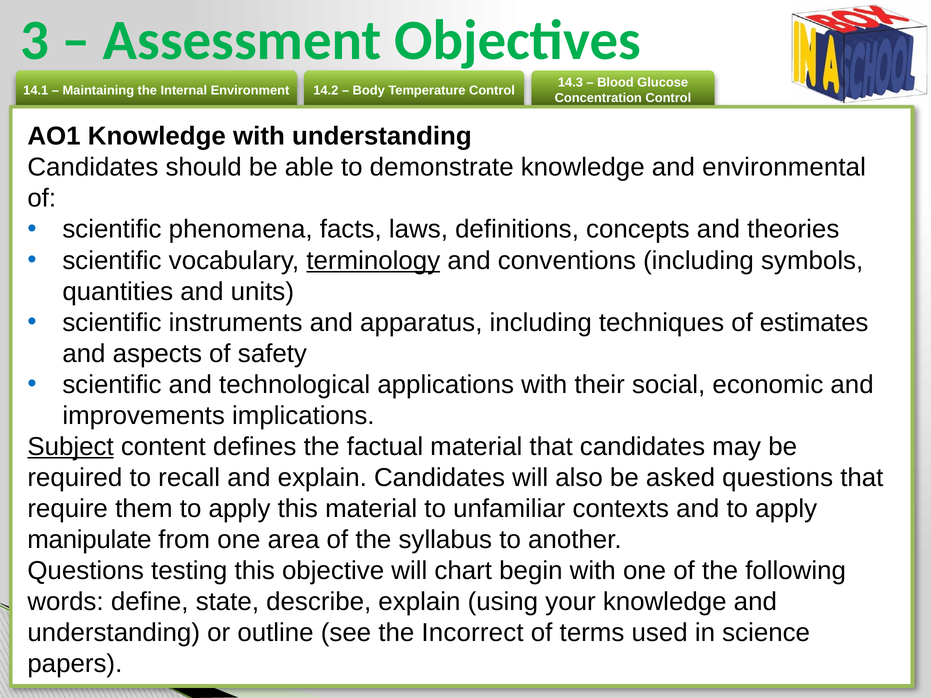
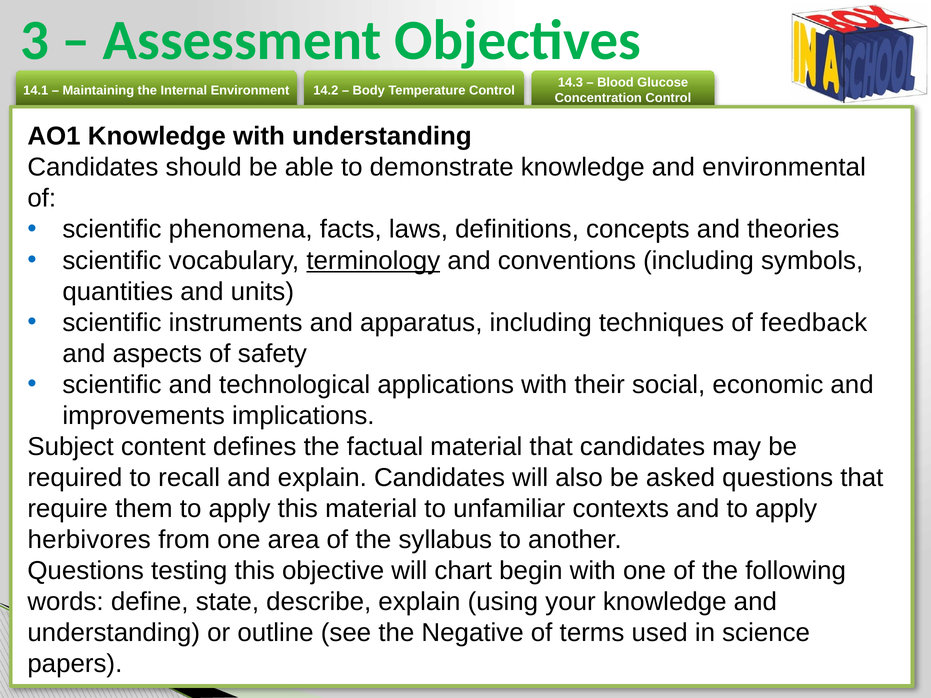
estimates: estimates -> feedback (814, 323)
Subject underline: present -> none (71, 447)
manipulate: manipulate -> herbivores (89, 540)
Incorrect: Incorrect -> Negative (473, 633)
